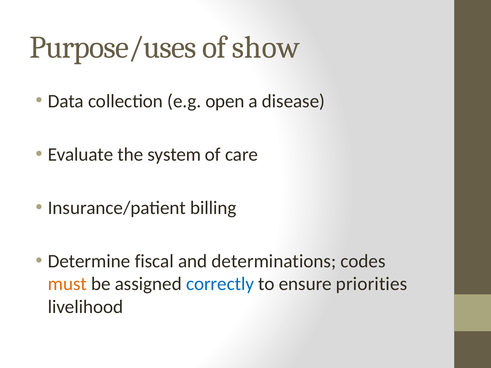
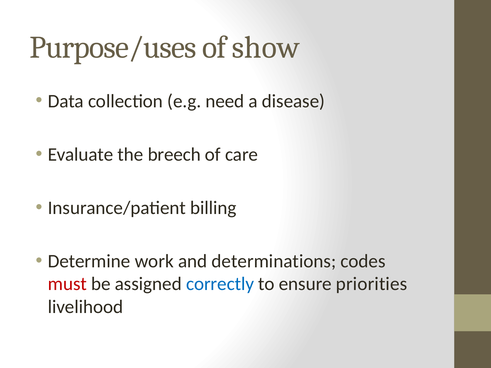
open: open -> need (225, 101)
system: system -> breech (174, 155)
fiscal: fiscal -> work (154, 261)
must colour: orange -> red (67, 284)
